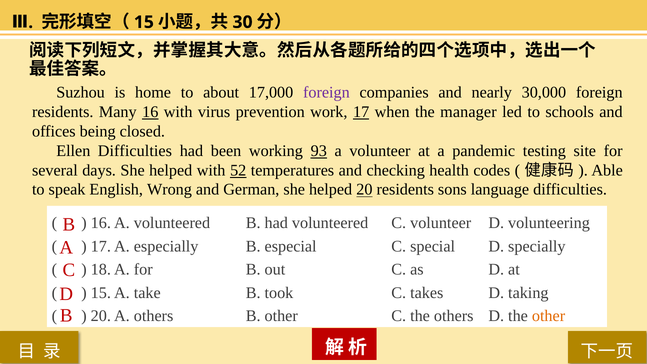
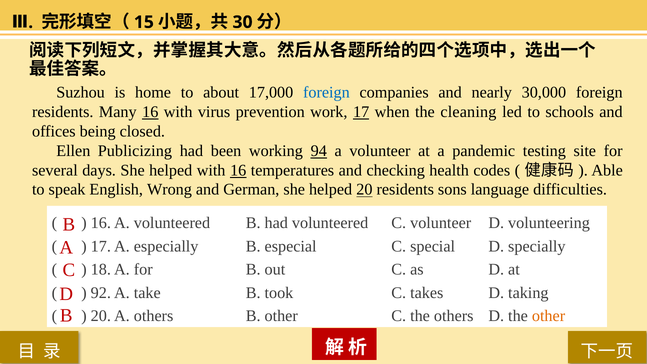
foreign colour: purple -> blue (326, 92)
manager: manager -> cleaning (468, 112)
Ellen Difficulties: Difficulties -> Publicizing (135, 151)
93: 93 -> 94 (319, 151)
with 52: 52 -> 16 (238, 170)
15: 15 -> 92 (101, 293)
